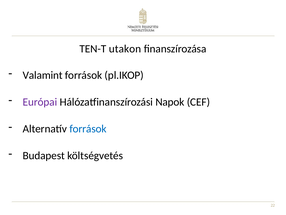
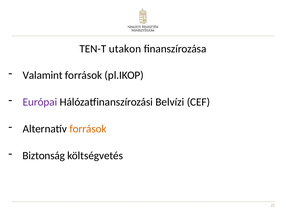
Napok: Napok -> Belvízi (170, 102)
források colour: blue -> orange (88, 128)
Budapest: Budapest -> Biztonság (44, 155)
